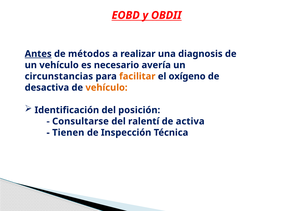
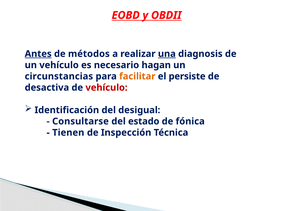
una underline: none -> present (167, 54)
avería: avería -> hagan (156, 65)
oxígeno: oxígeno -> persiste (187, 76)
vehículo colour: orange -> red (106, 87)
posición: posición -> desigual (139, 110)
ralentí: ralentí -> estado (144, 121)
activa: activa -> fónica (190, 121)
